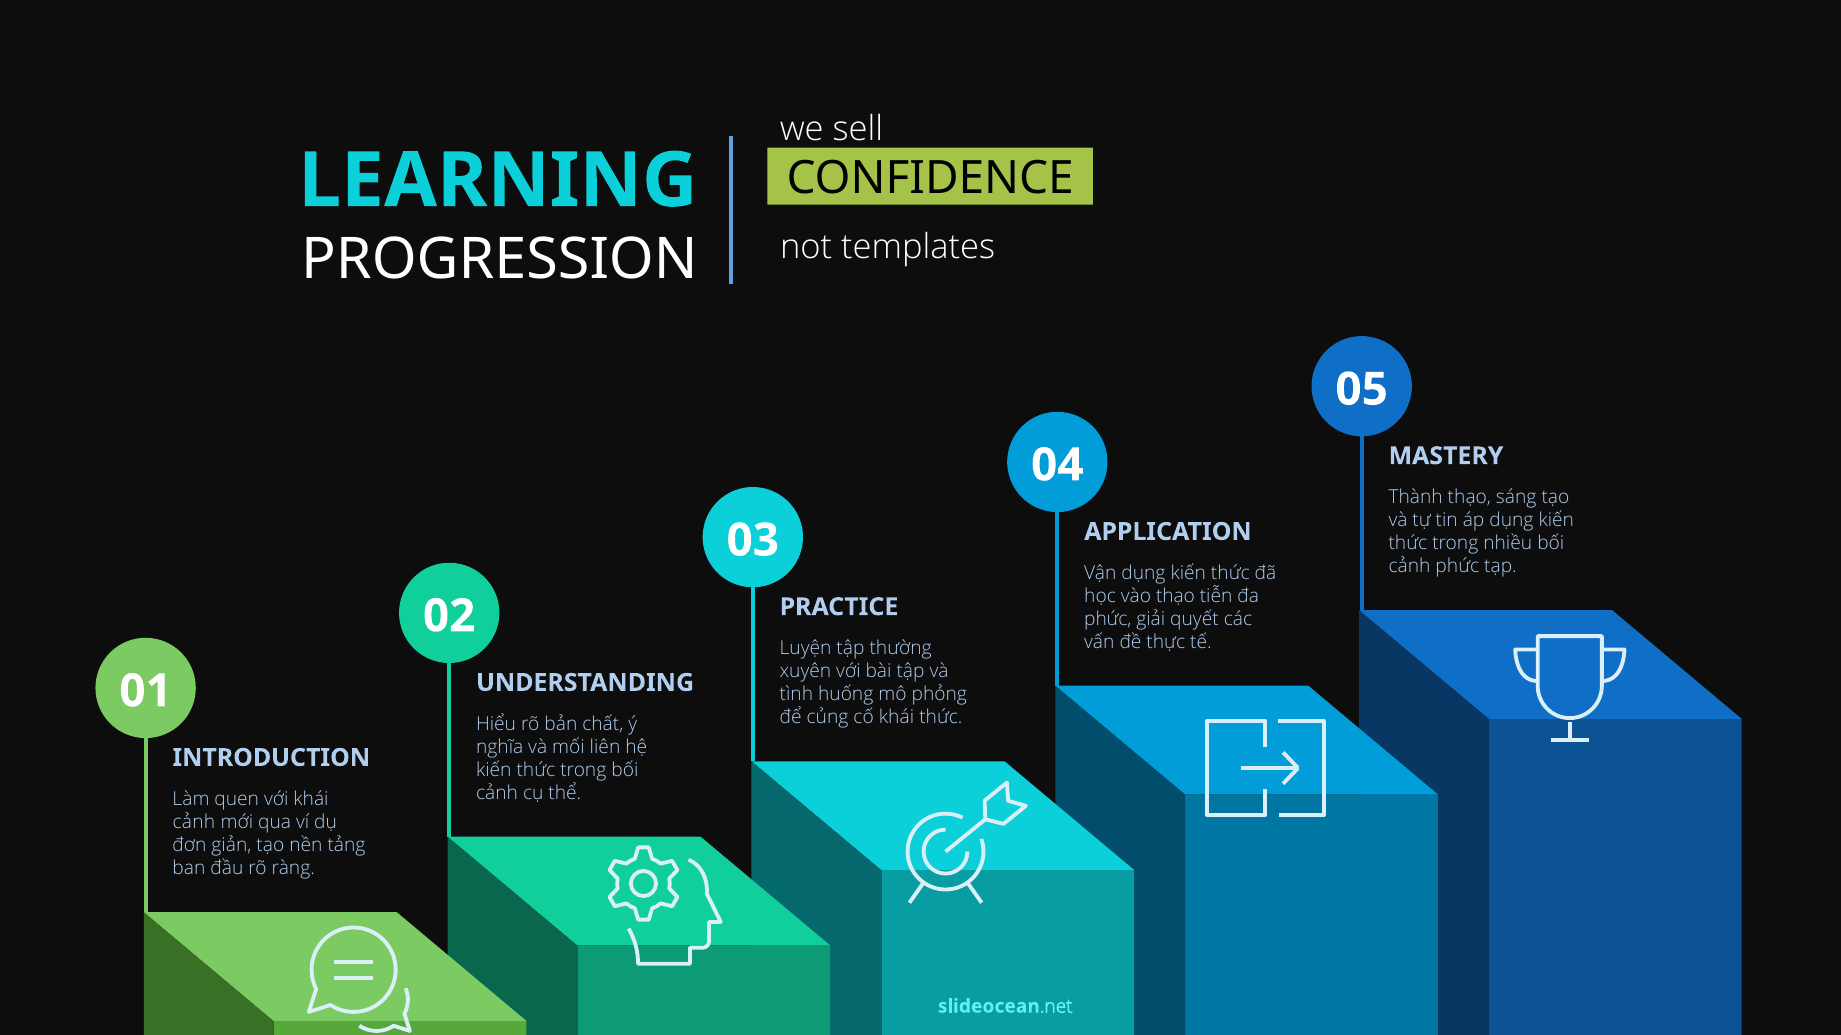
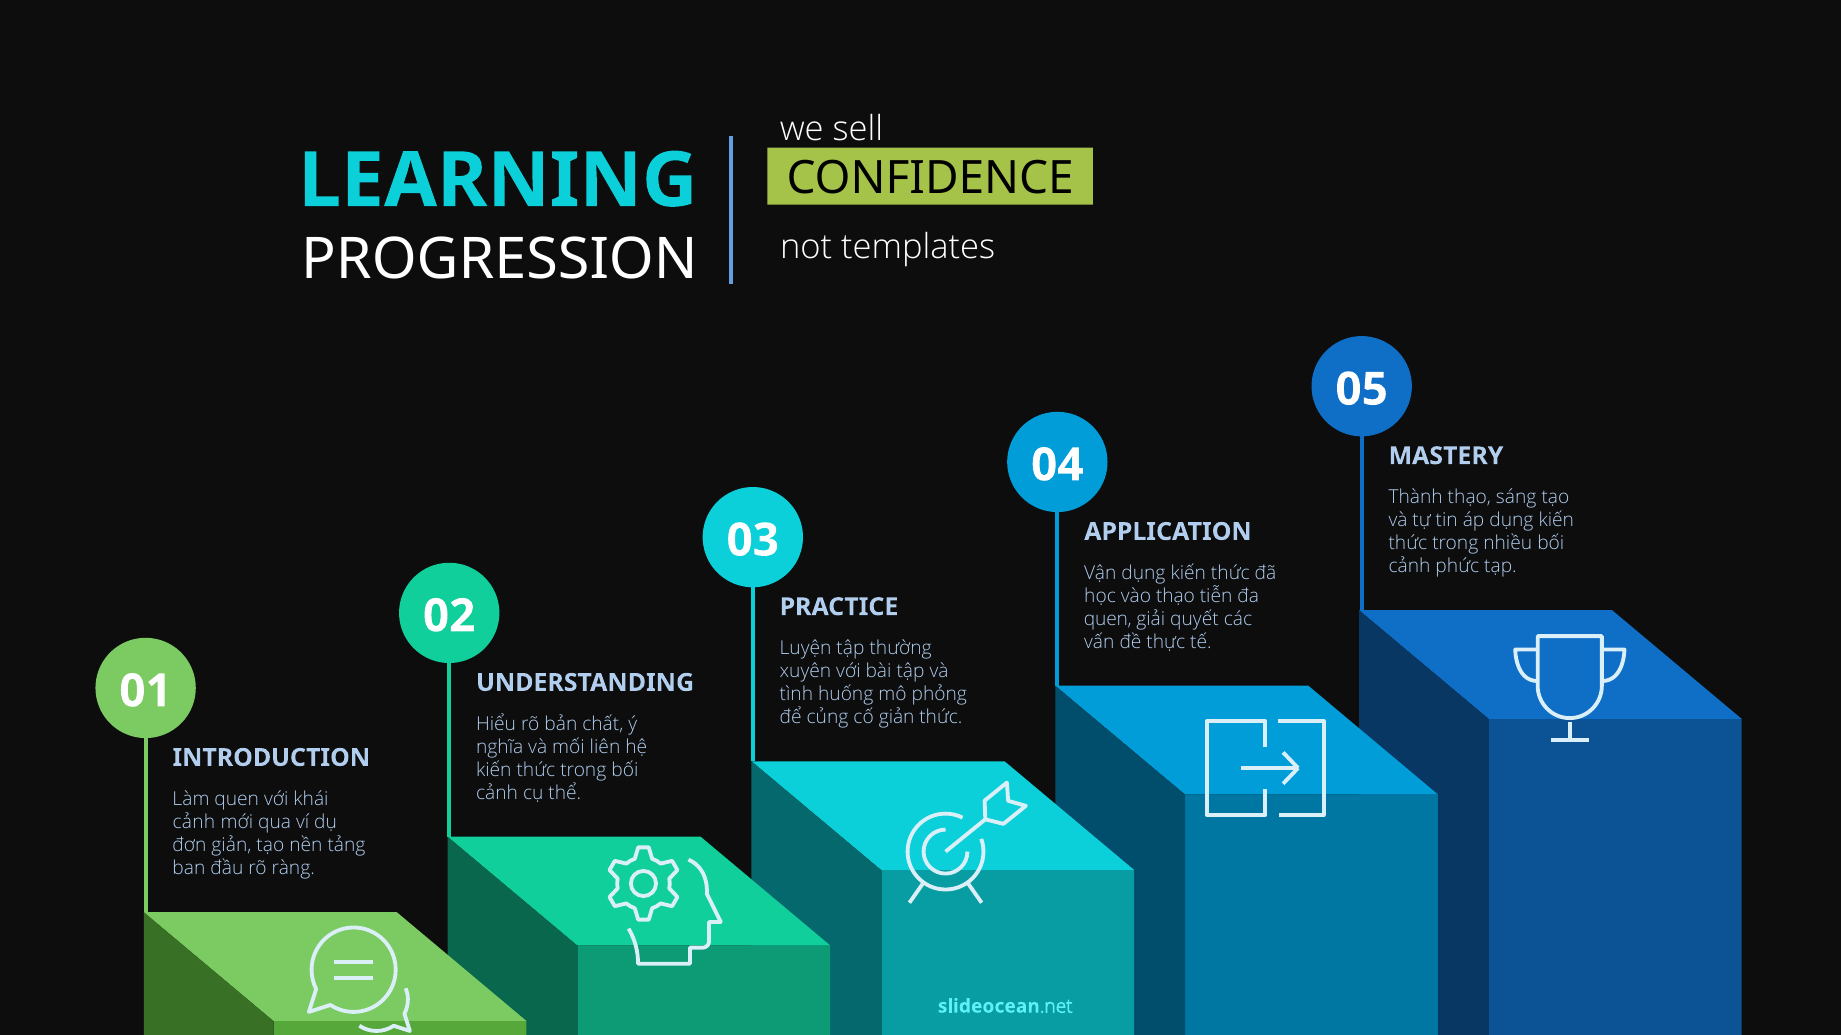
phức: phức -> quen (1108, 620)
cố khái: khái -> giản (897, 718)
